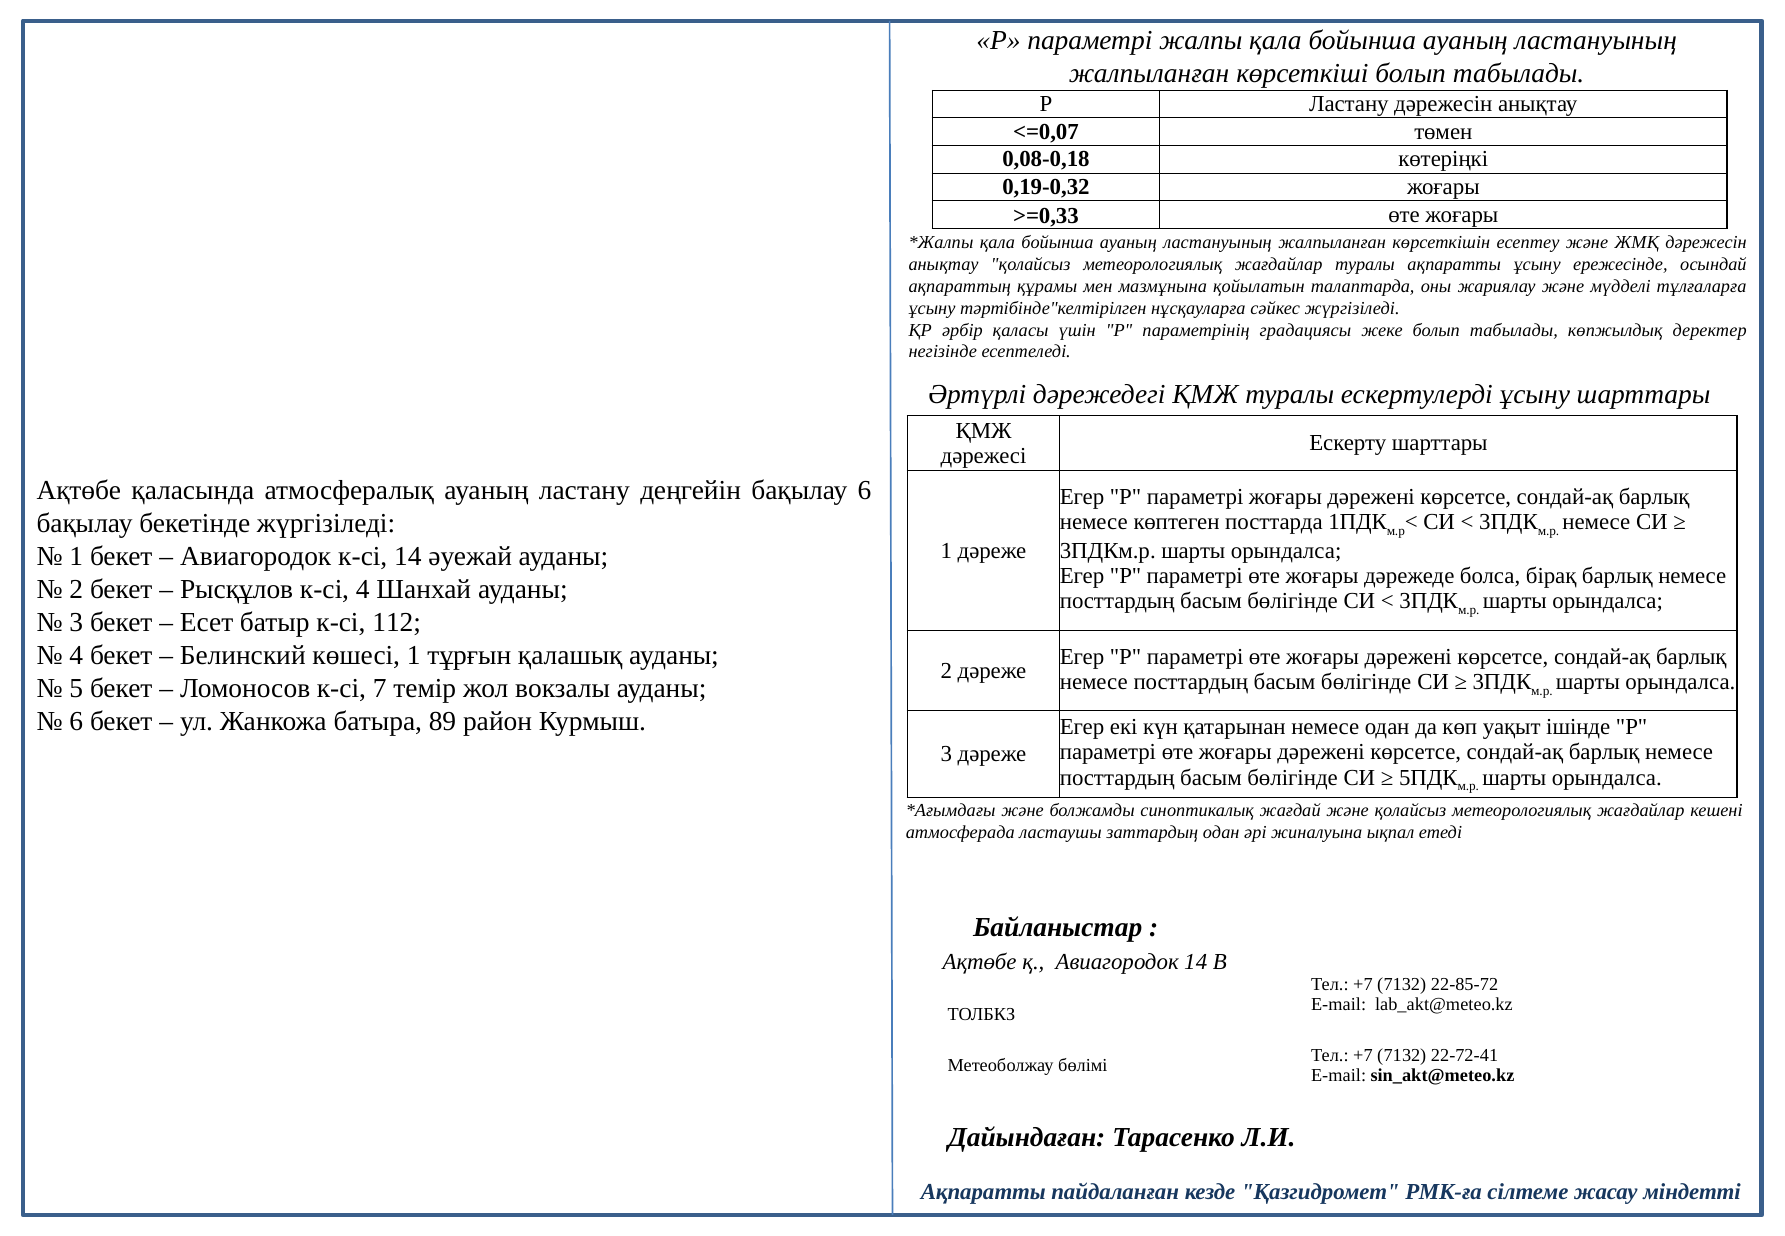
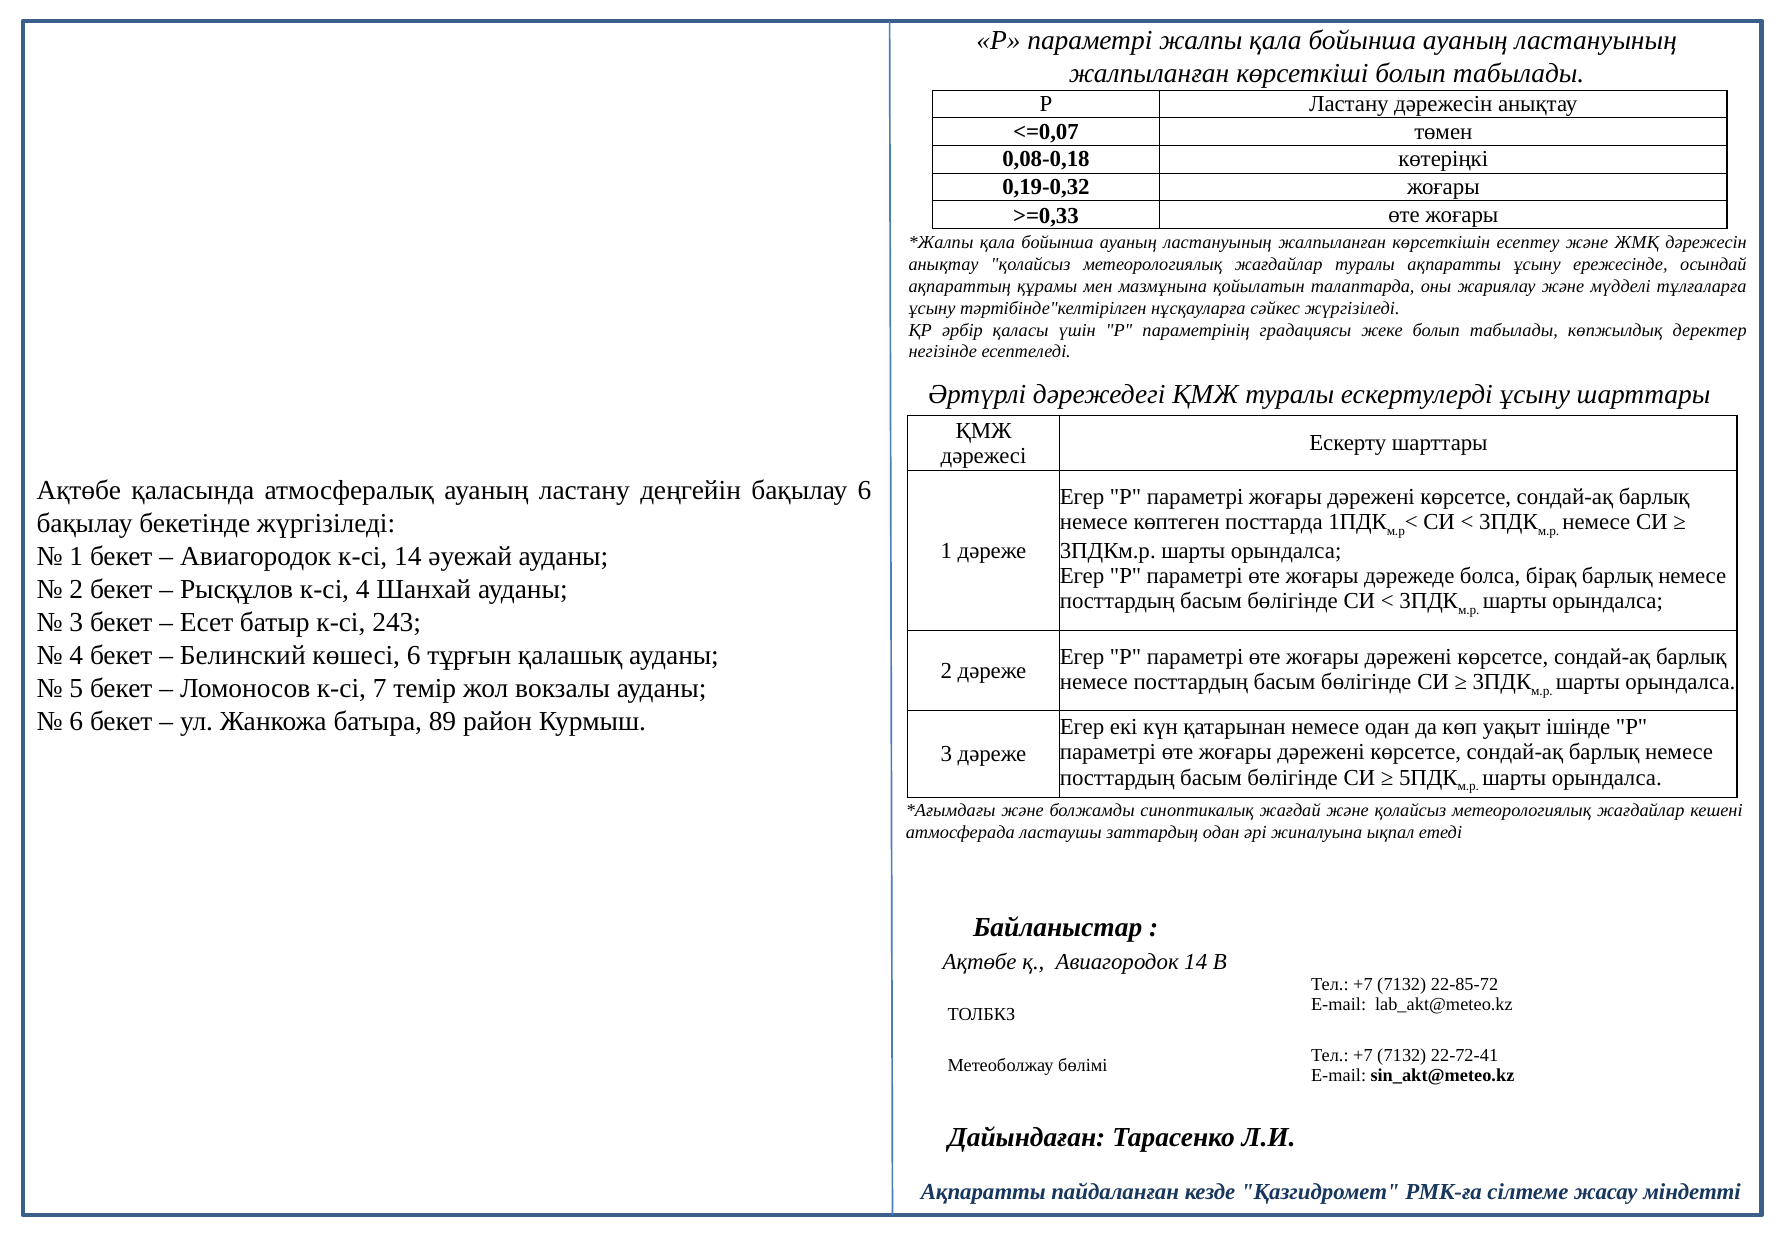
112: 112 -> 243 (397, 622)
көшесі 1: 1 -> 6 (414, 655)
